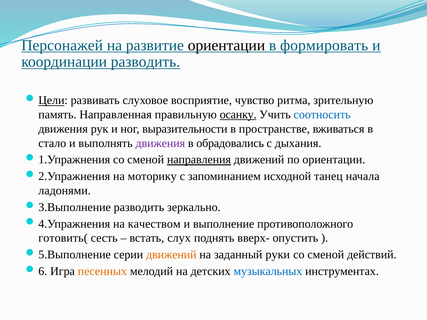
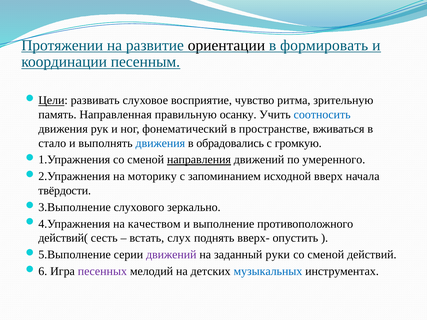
Персонажей: Персонажей -> Протяжении (62, 45)
координации разводить: разводить -> песенным (145, 62)
осанку underline: present -> none (238, 115)
выразительности: выразительности -> фонематический (185, 129)
движения colour: purple -> blue (160, 143)
дыхания: дыхания -> громкую (298, 143)
по ориентации: ориентации -> умеренного (334, 160)
танец: танец -> вверх (328, 176)
ладонями: ладонями -> твёрдости (65, 191)
разводить: разводить -> слухового (139, 207)
готовить(: готовить( -> действий( (63, 238)
движений colour: orange -> purple (171, 255)
песенных colour: orange -> purple (102, 271)
